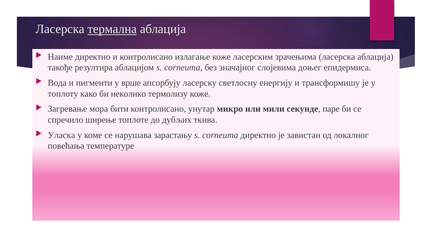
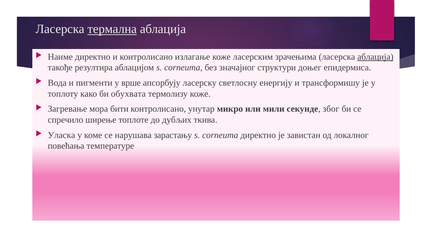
аблација underline: none -> present (375, 57)
слојевима: слојевима -> структури (277, 68)
неколико: неколико -> обухвата (128, 94)
паре: паре -> због (331, 109)
